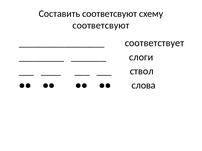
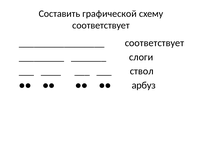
Составить соответсвуют: соответсвуют -> графической (110, 14)
соответсвуют: соответсвуют -> соответствует (101, 25)
слова: слова -> арбуз (144, 86)
